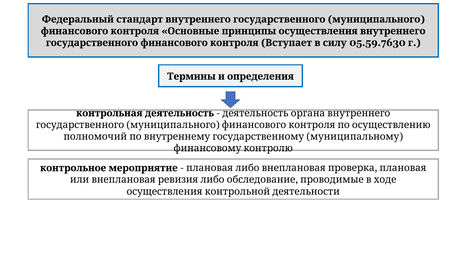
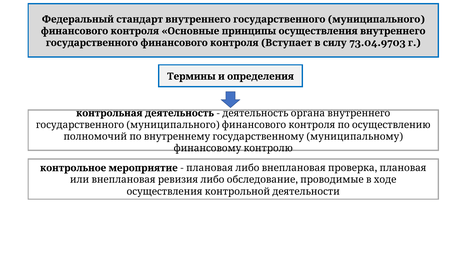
05.59.7630: 05.59.7630 -> 73.04.9703 (377, 43)
